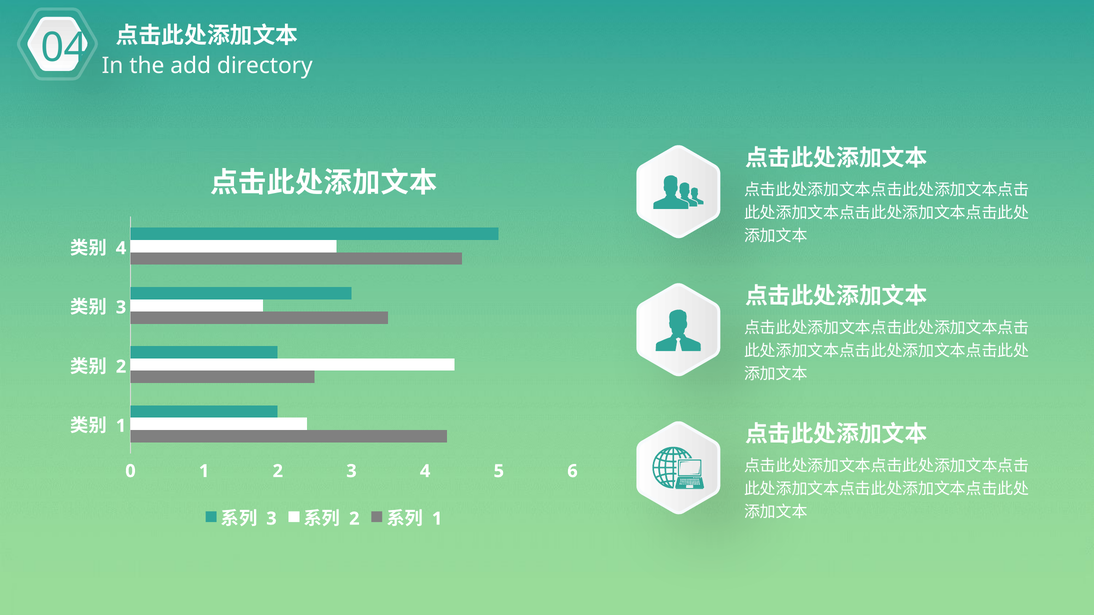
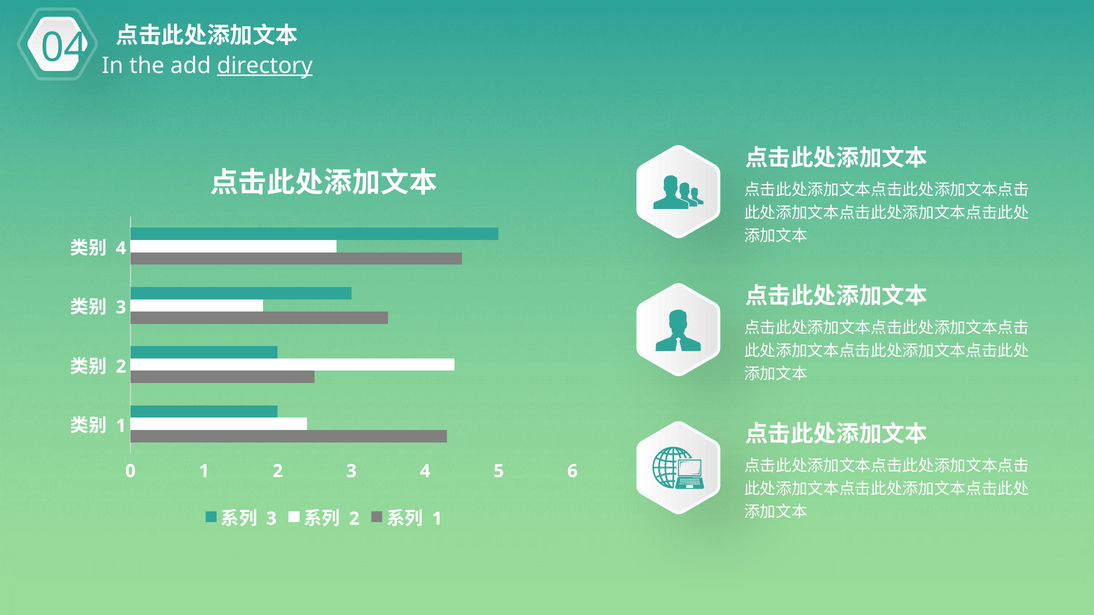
directory underline: none -> present (265, 66)
